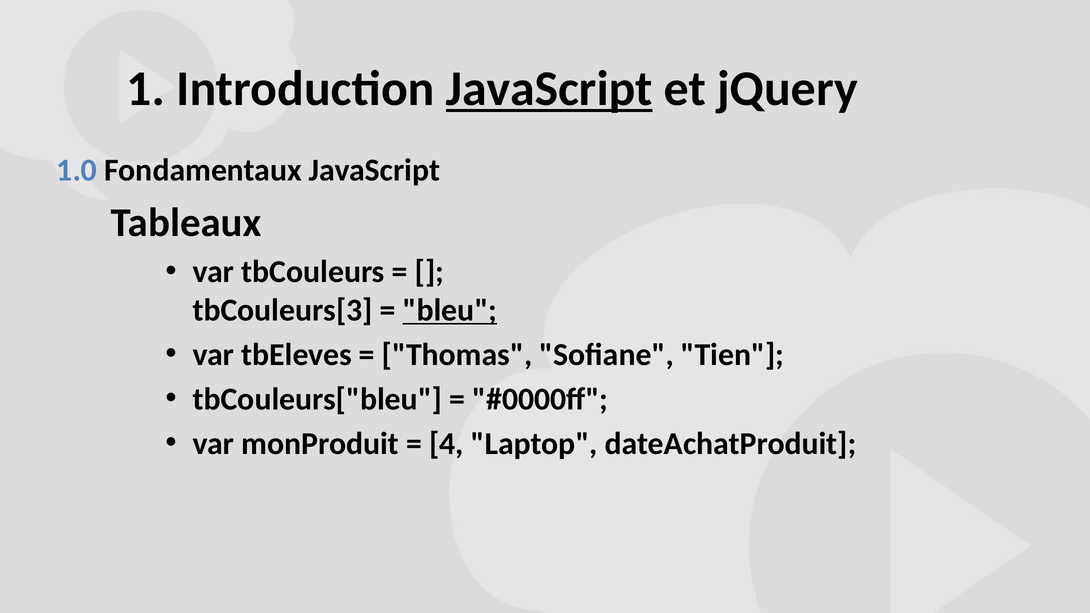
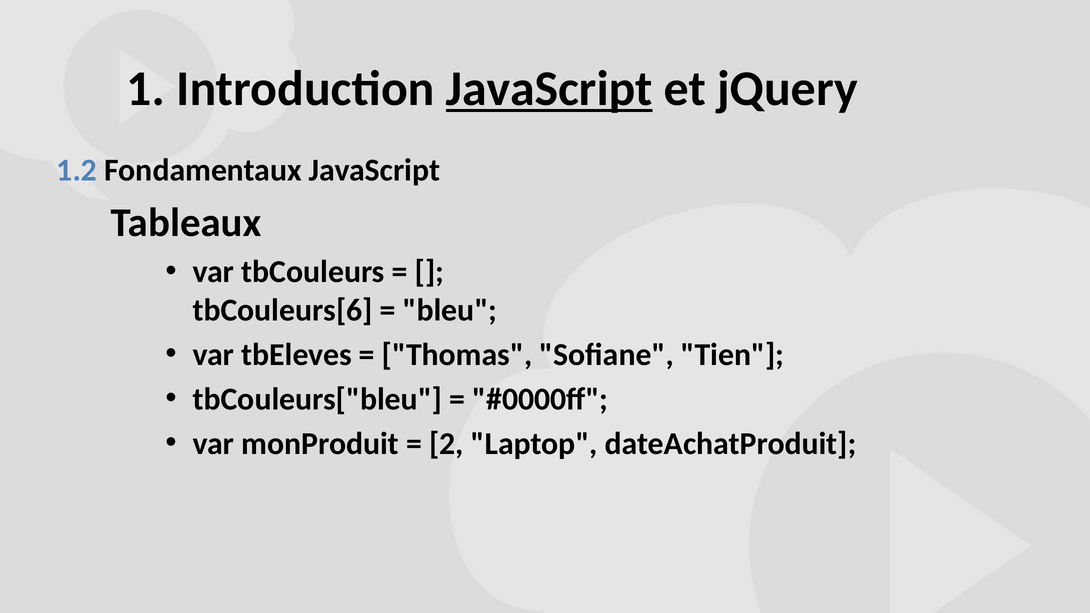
1.0: 1.0 -> 1.2 (77, 170)
tbCouleurs[3: tbCouleurs[3 -> tbCouleurs[6 (283, 310)
bleu underline: present -> none (450, 310)
4: 4 -> 2 (446, 444)
